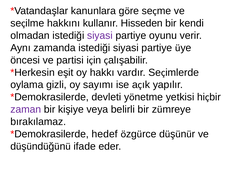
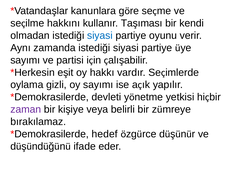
Hisseden: Hisseden -> Taşıması (142, 23)
siyasi colour: purple -> blue (100, 35)
öncesi: öncesi -> sayımı (25, 60)
